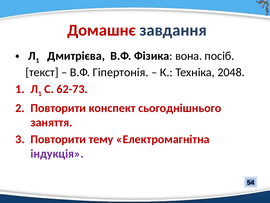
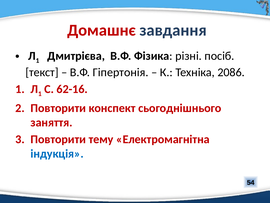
вона: вона -> різні (189, 56)
2048: 2048 -> 2086 (231, 72)
62-73: 62-73 -> 62-16 (72, 89)
індукція colour: purple -> blue (57, 153)
